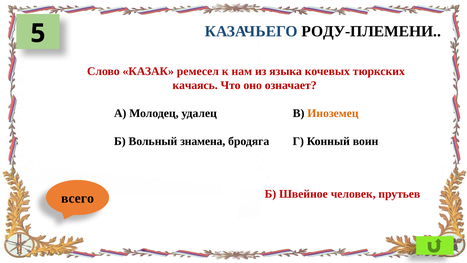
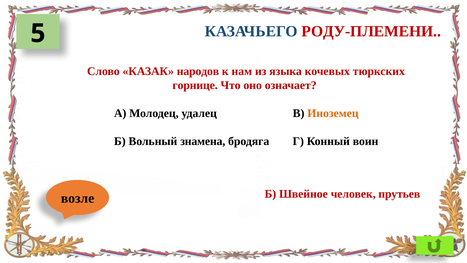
РОДУ-ПЛЕМЕНИ colour: black -> red (371, 31)
ремесел: ремесел -> народов (198, 71)
качаясь: качаясь -> горнице (195, 85)
всего: всего -> возле (78, 198)
